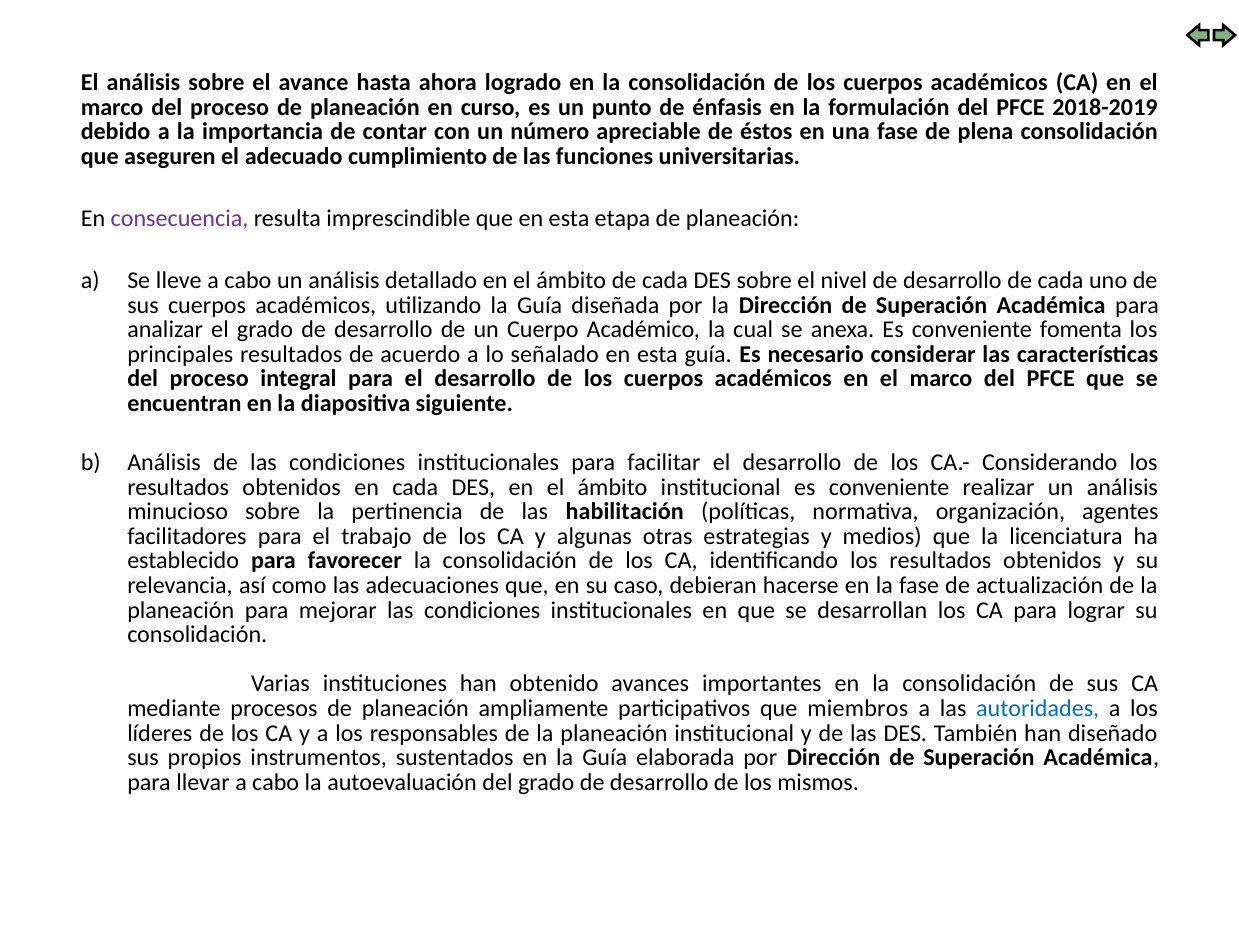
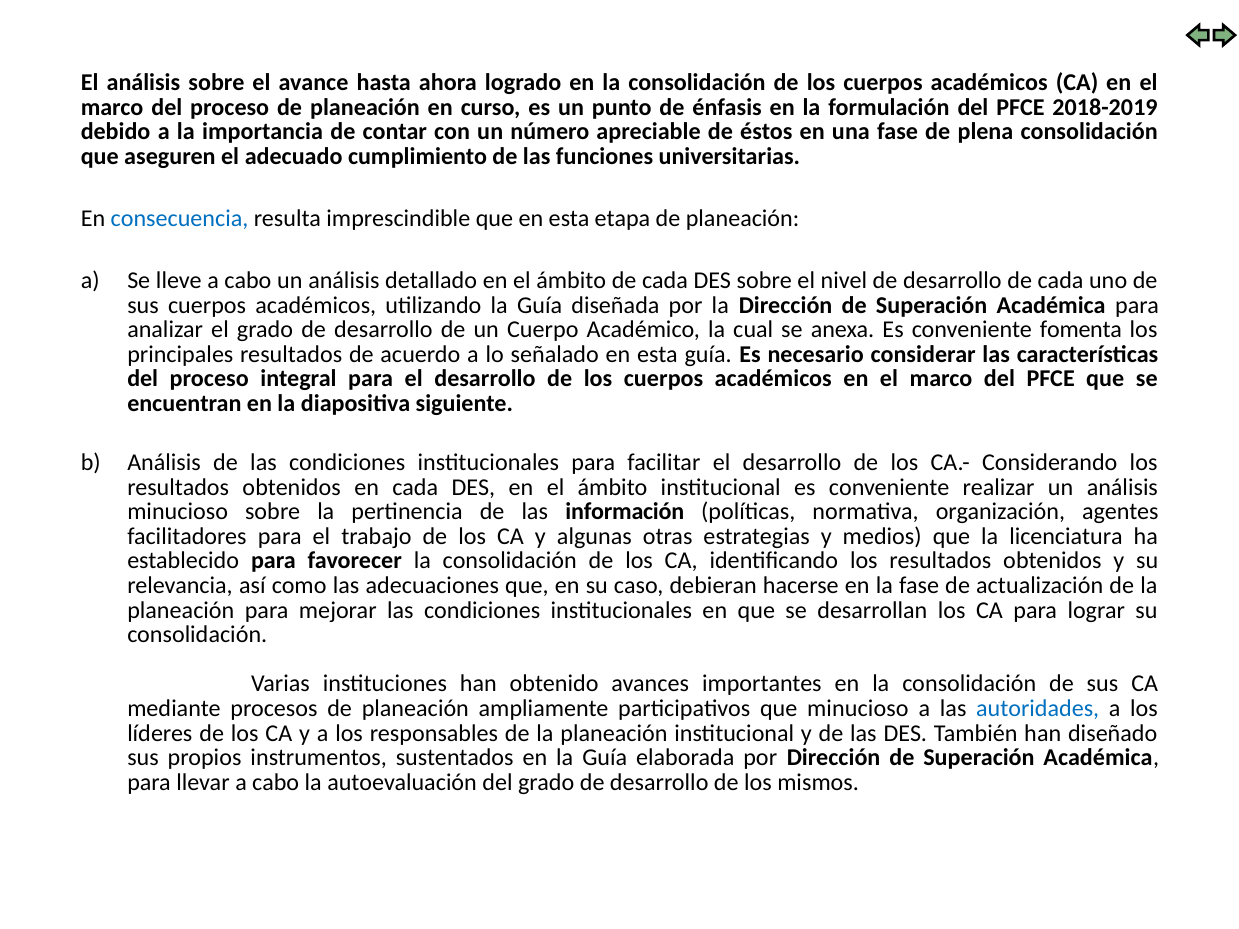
consecuencia colour: purple -> blue (180, 218)
habilitación: habilitación -> información (625, 512)
que miembros: miembros -> minucioso (858, 709)
